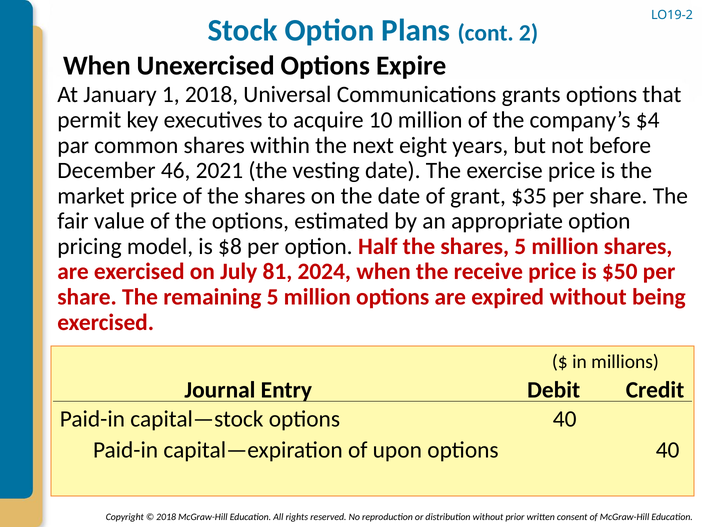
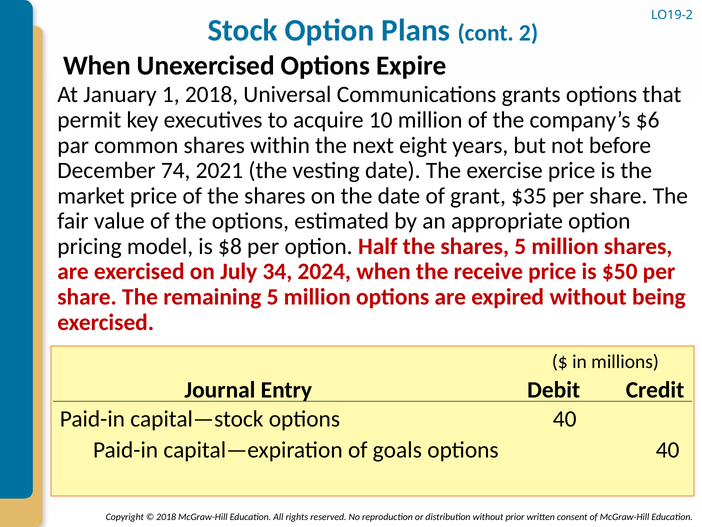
$4: $4 -> $6 (648, 120)
46: 46 -> 74 (176, 170)
81: 81 -> 34 (277, 271)
upon: upon -> goals (397, 450)
